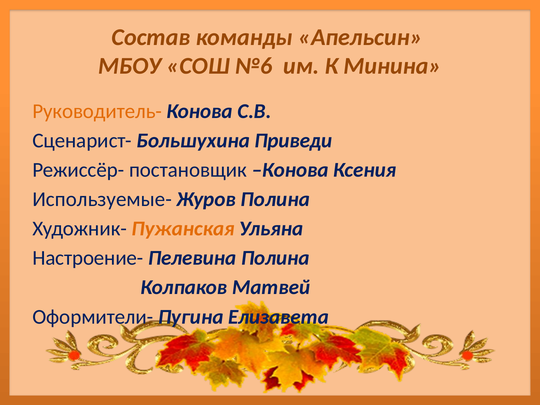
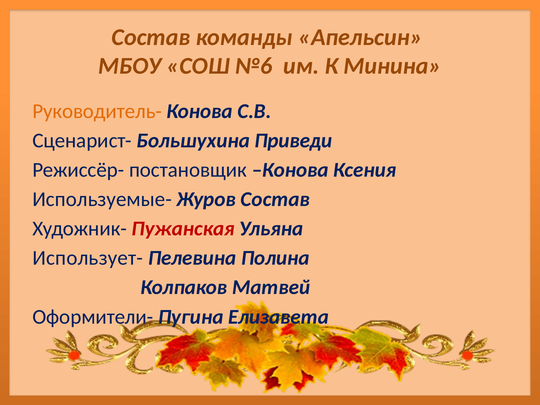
Журов Полина: Полина -> Состав (275, 199)
Пужанская colour: orange -> red (183, 229)
Настроение-: Настроение- -> Использует- (88, 258)
